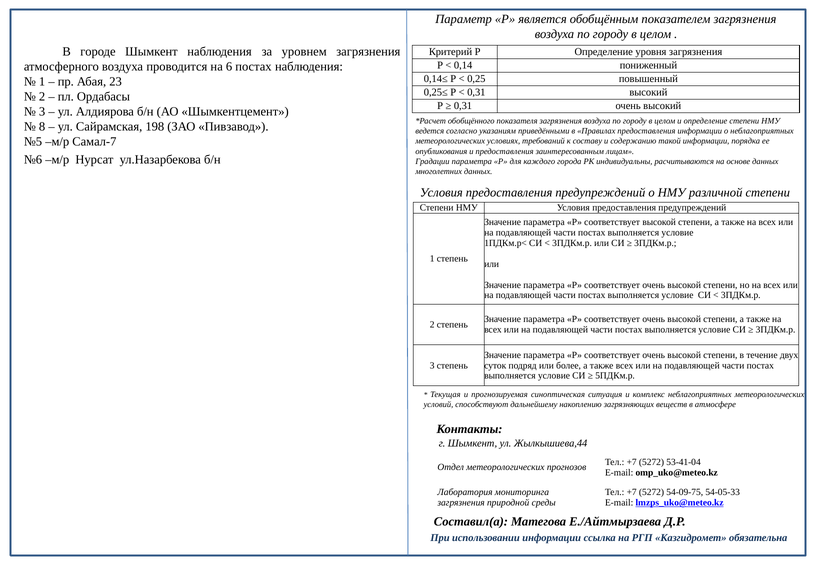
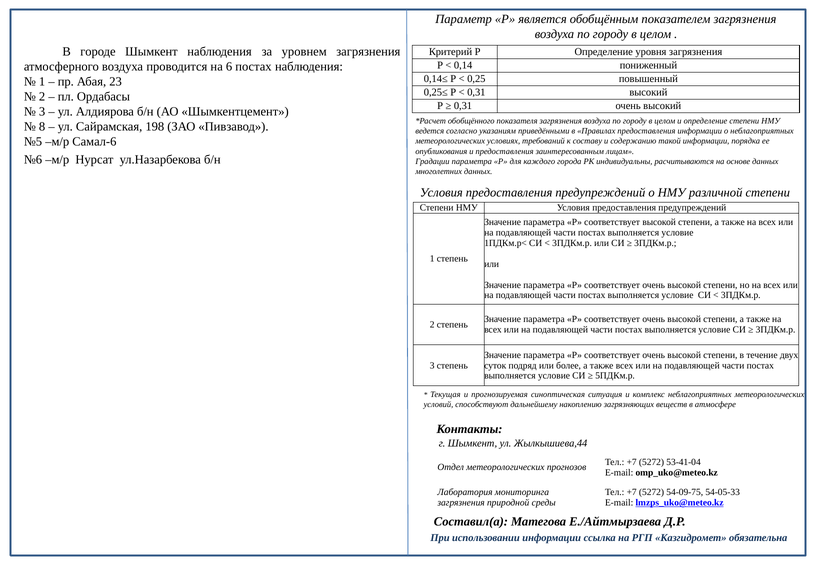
Самал-7: Самал-7 -> Самал-6 (94, 142)
